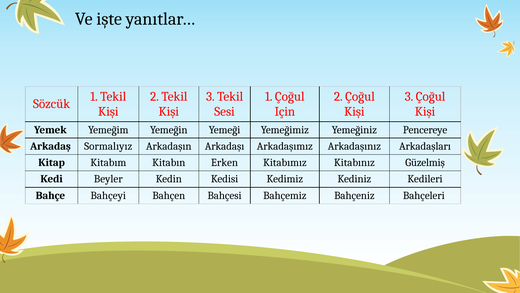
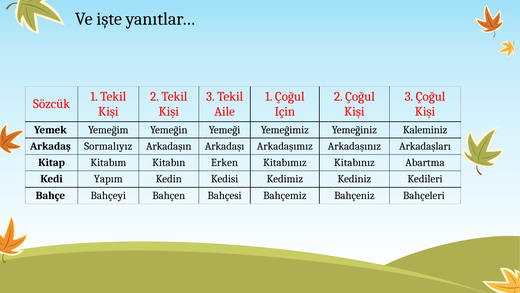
Sesi: Sesi -> Aile (225, 111)
Pencereye: Pencereye -> Kaleminiz (425, 130)
Güzelmiş: Güzelmiş -> Abartma (425, 162)
Beyler: Beyler -> Yapım (108, 179)
